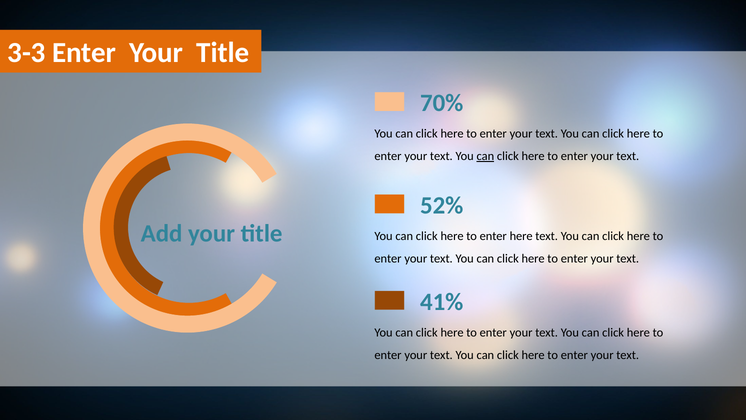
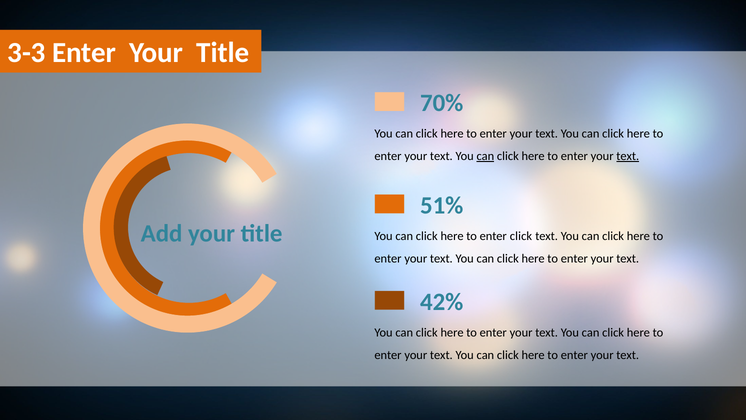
text underline: none -> present (628, 156)
52%: 52% -> 51% (442, 205)
enter here: here -> click (521, 236)
41%: 41% -> 42% (442, 302)
